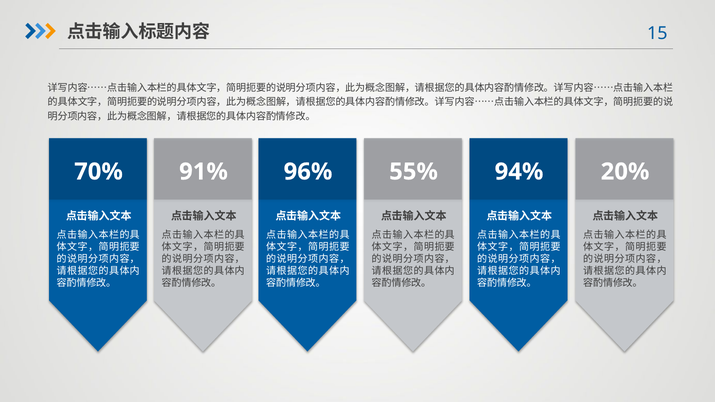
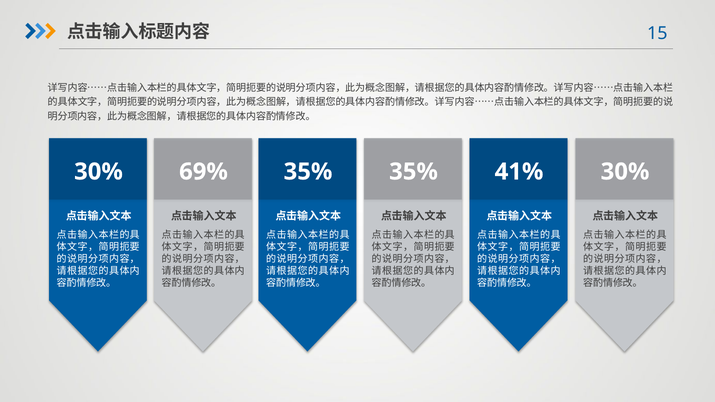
70%: 70% -> 30% (98, 172)
91%: 91% -> 69% (204, 172)
96%: 96% -> 35% (308, 172)
55%: 55% -> 35% (414, 172)
94%: 94% -> 41% (519, 172)
20%: 20% -> 30% (625, 172)
